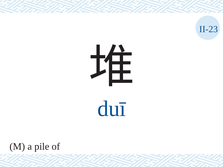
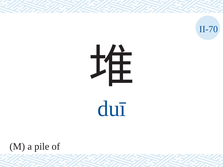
II-23: II-23 -> II-70 (209, 29)
